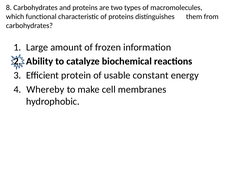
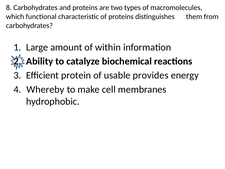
frozen: frozen -> within (108, 47)
constant: constant -> provides (151, 75)
